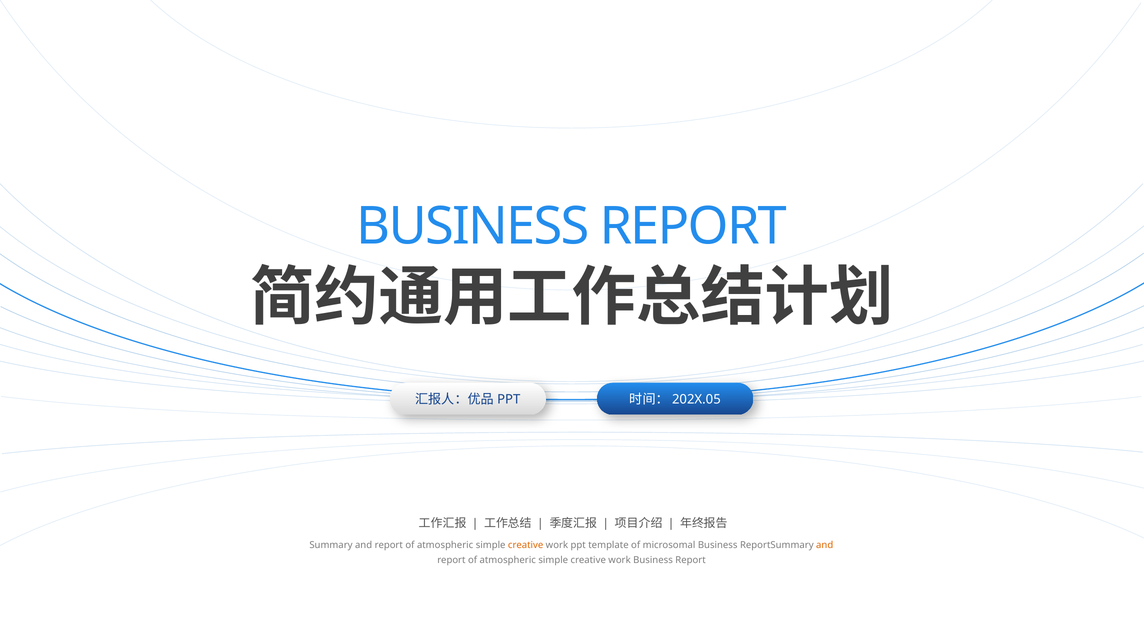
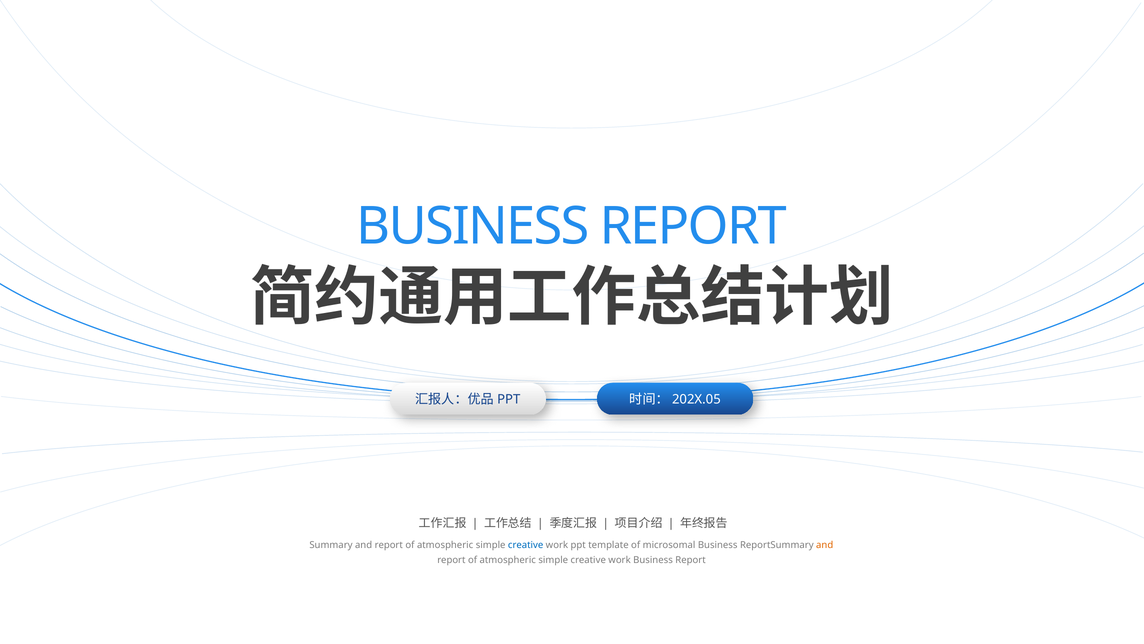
creative colour: orange -> blue (526, 545)
